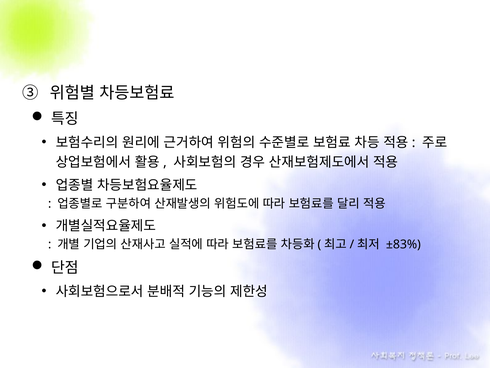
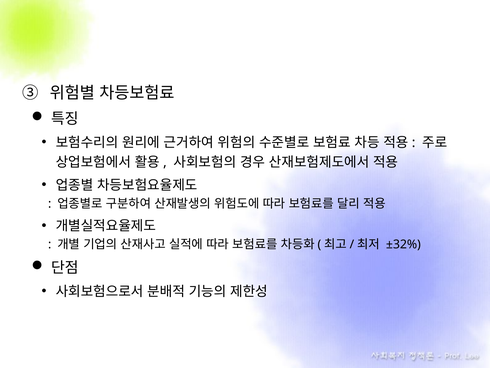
±83%: ±83% -> ±32% (403, 244)
